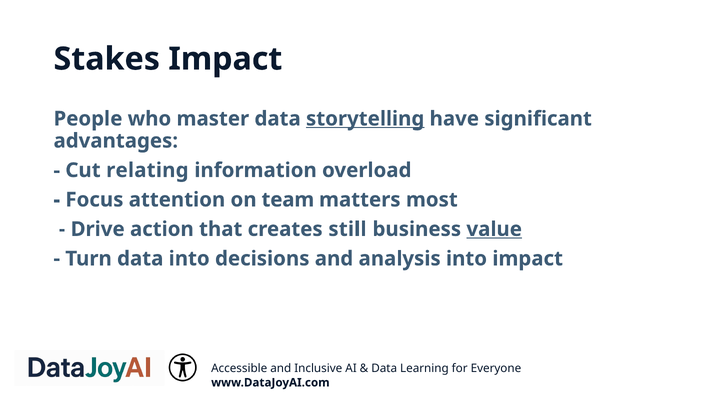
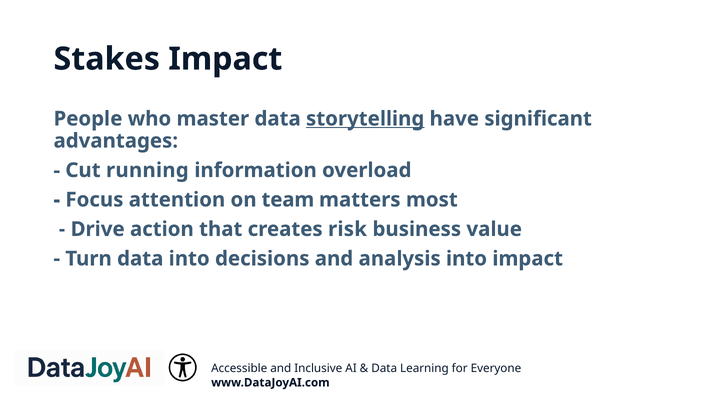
relating: relating -> running (147, 170)
still: still -> risk (347, 229)
value underline: present -> none (494, 229)
